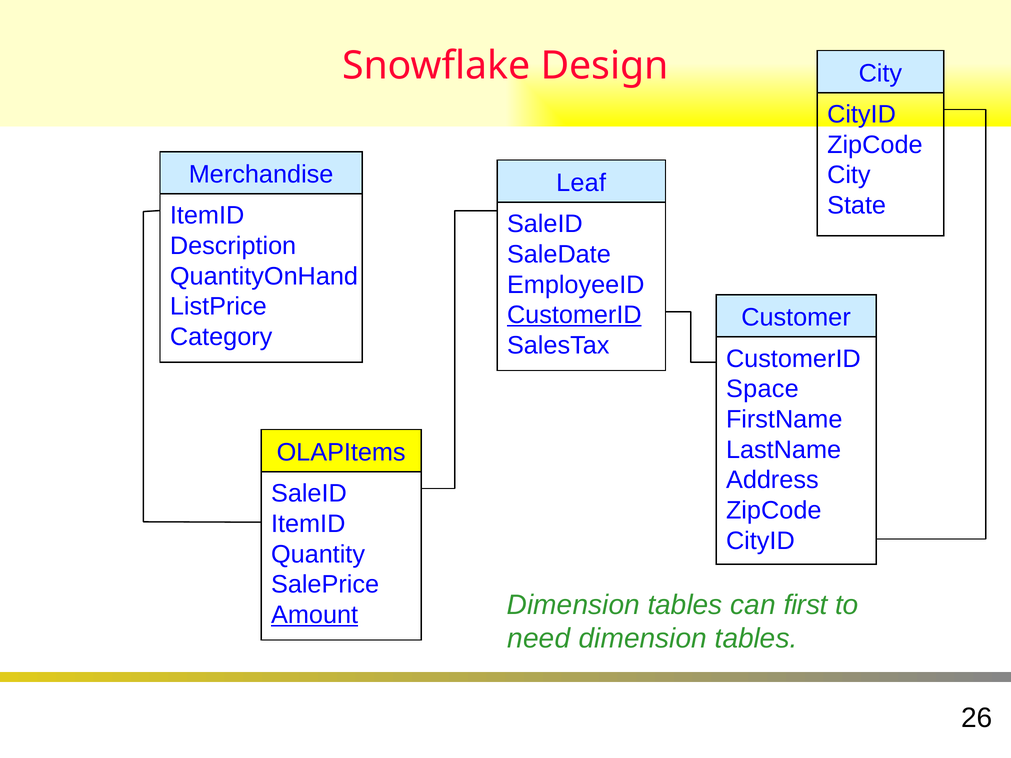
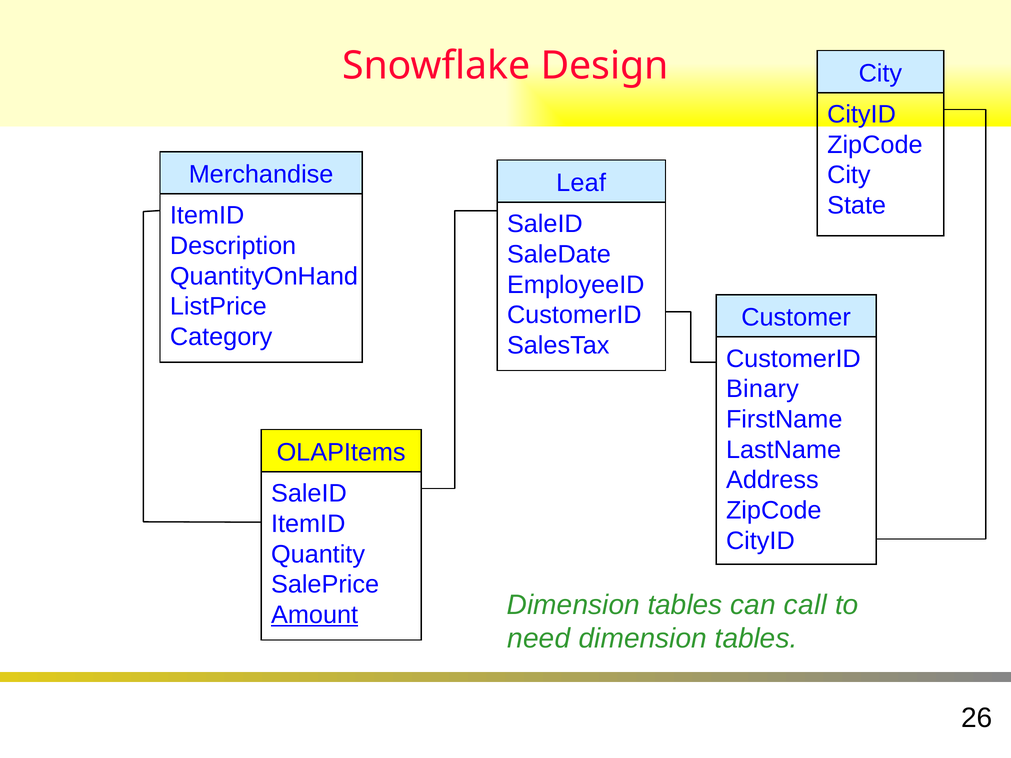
CustomerID underline: present -> none (574, 315)
Space: Space -> Binary (762, 389)
first: first -> call (805, 605)
